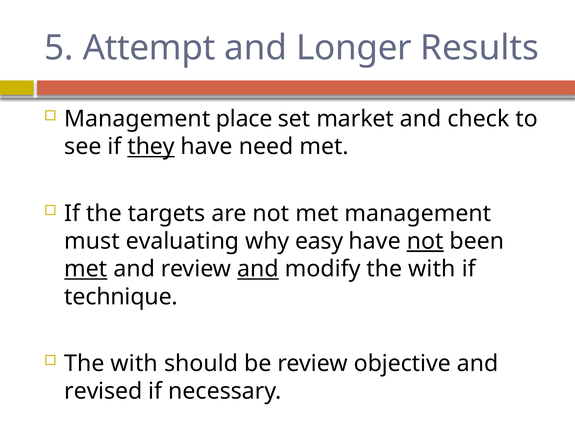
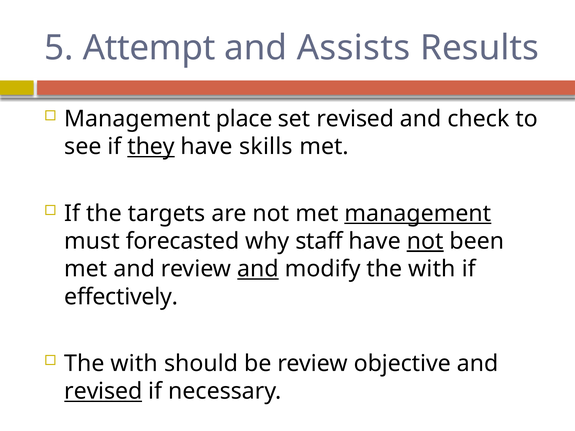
Longer: Longer -> Assists (354, 48)
set market: market -> revised (355, 119)
need: need -> skills (266, 147)
management underline: none -> present (418, 214)
evaluating: evaluating -> forecasted (183, 241)
easy: easy -> staff (319, 241)
met underline: present -> none (86, 269)
technique: technique -> effectively (121, 297)
revised underline: none -> present (103, 392)
